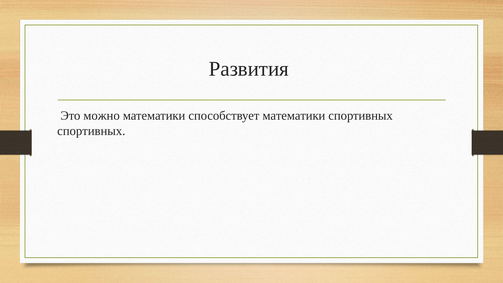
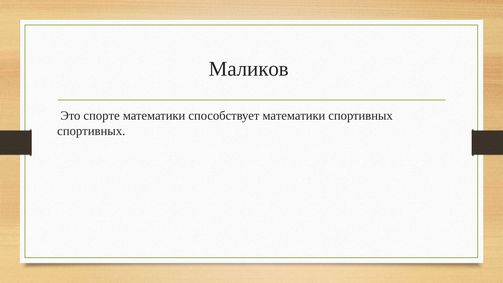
Развития: Развития -> Маликов (249, 69)
можно: можно -> спорте (102, 116)
